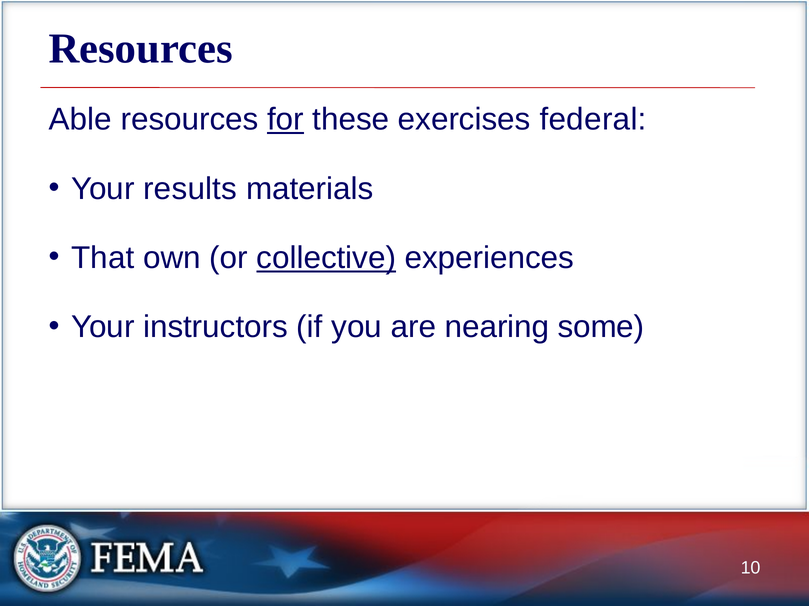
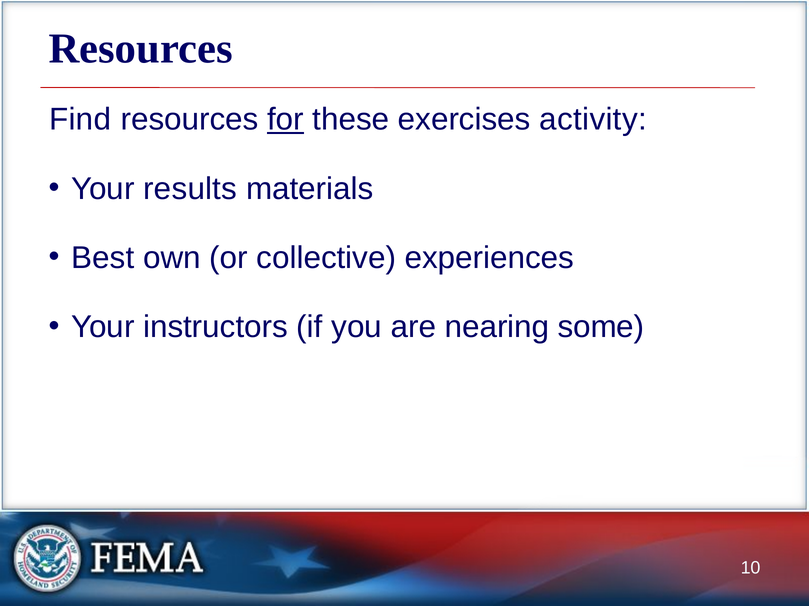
Able: Able -> Find (80, 120)
federal: federal -> activity (593, 120)
That: That -> Best (103, 258)
collective underline: present -> none (326, 258)
